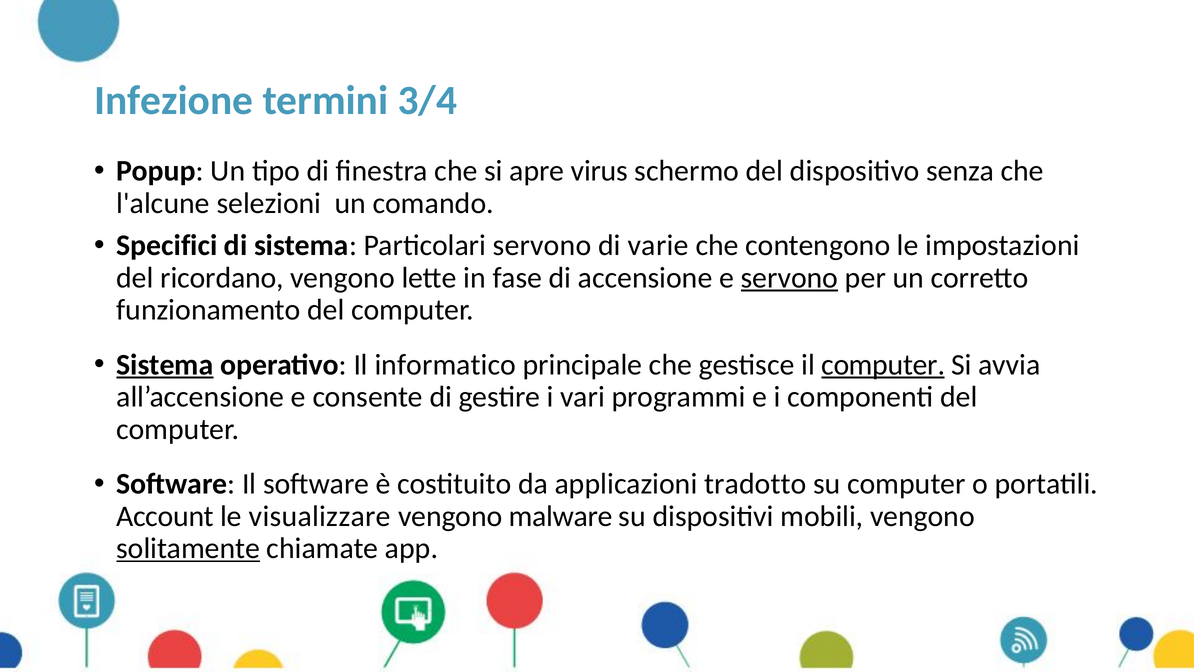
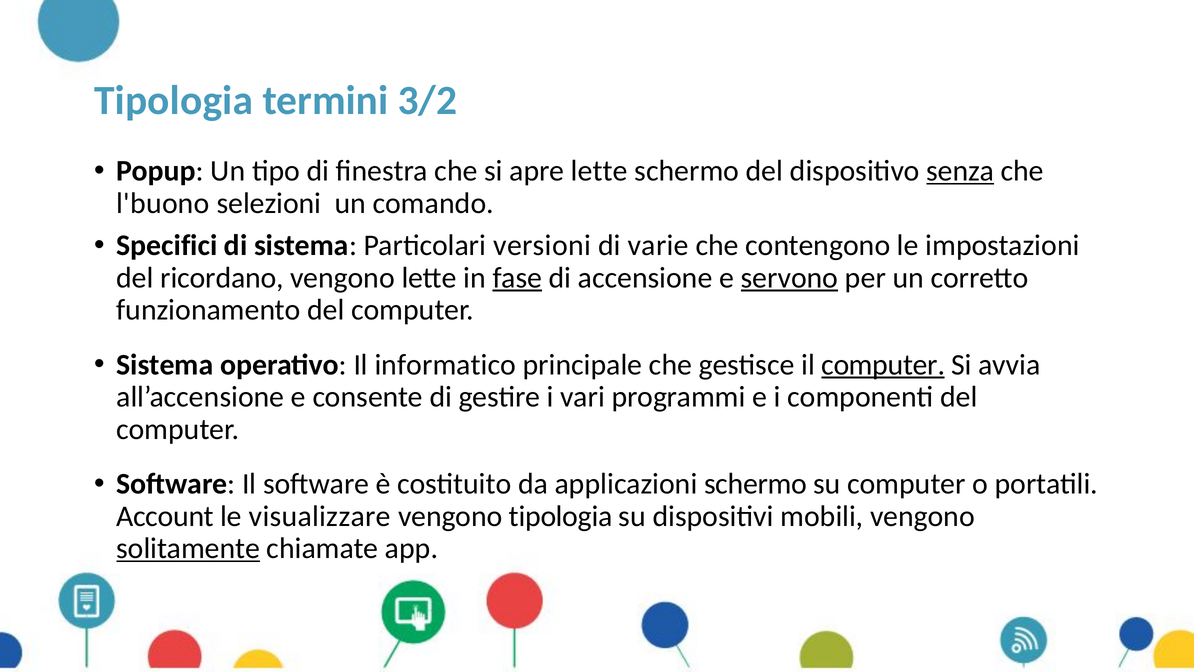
Infezione: Infezione -> Tipologia (174, 100)
3/4: 3/4 -> 3/2 (427, 100)
apre virus: virus -> lette (599, 171)
senza underline: none -> present (960, 171)
l'alcune: l'alcune -> l'buono (163, 203)
Particolari servono: servono -> versioni (542, 245)
fase underline: none -> present (517, 278)
Sistema underline: present -> none (165, 364)
applicazioni tradotto: tradotto -> schermo (756, 484)
vengono malware: malware -> tipologia (561, 516)
